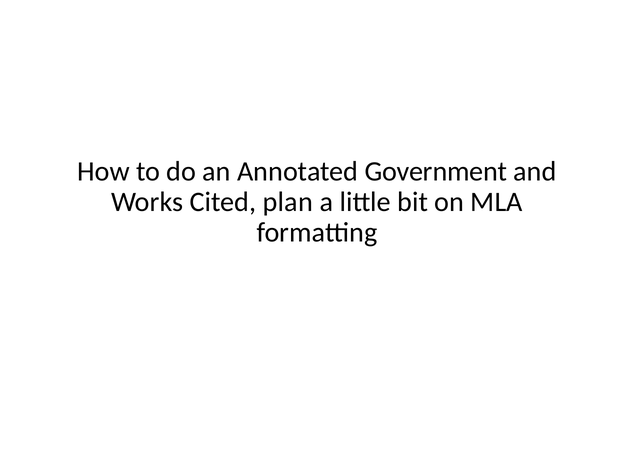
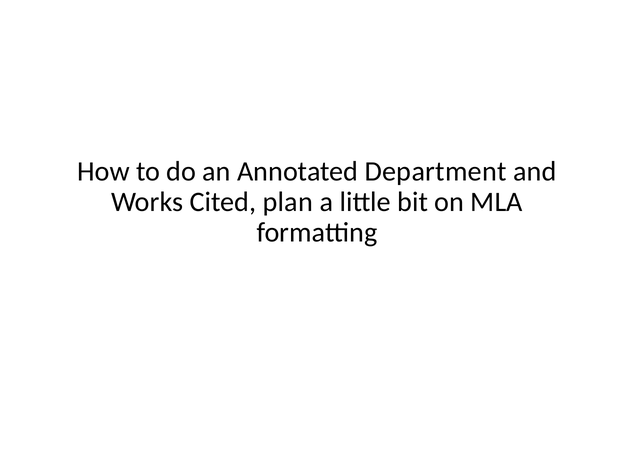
Government: Government -> Department (436, 172)
